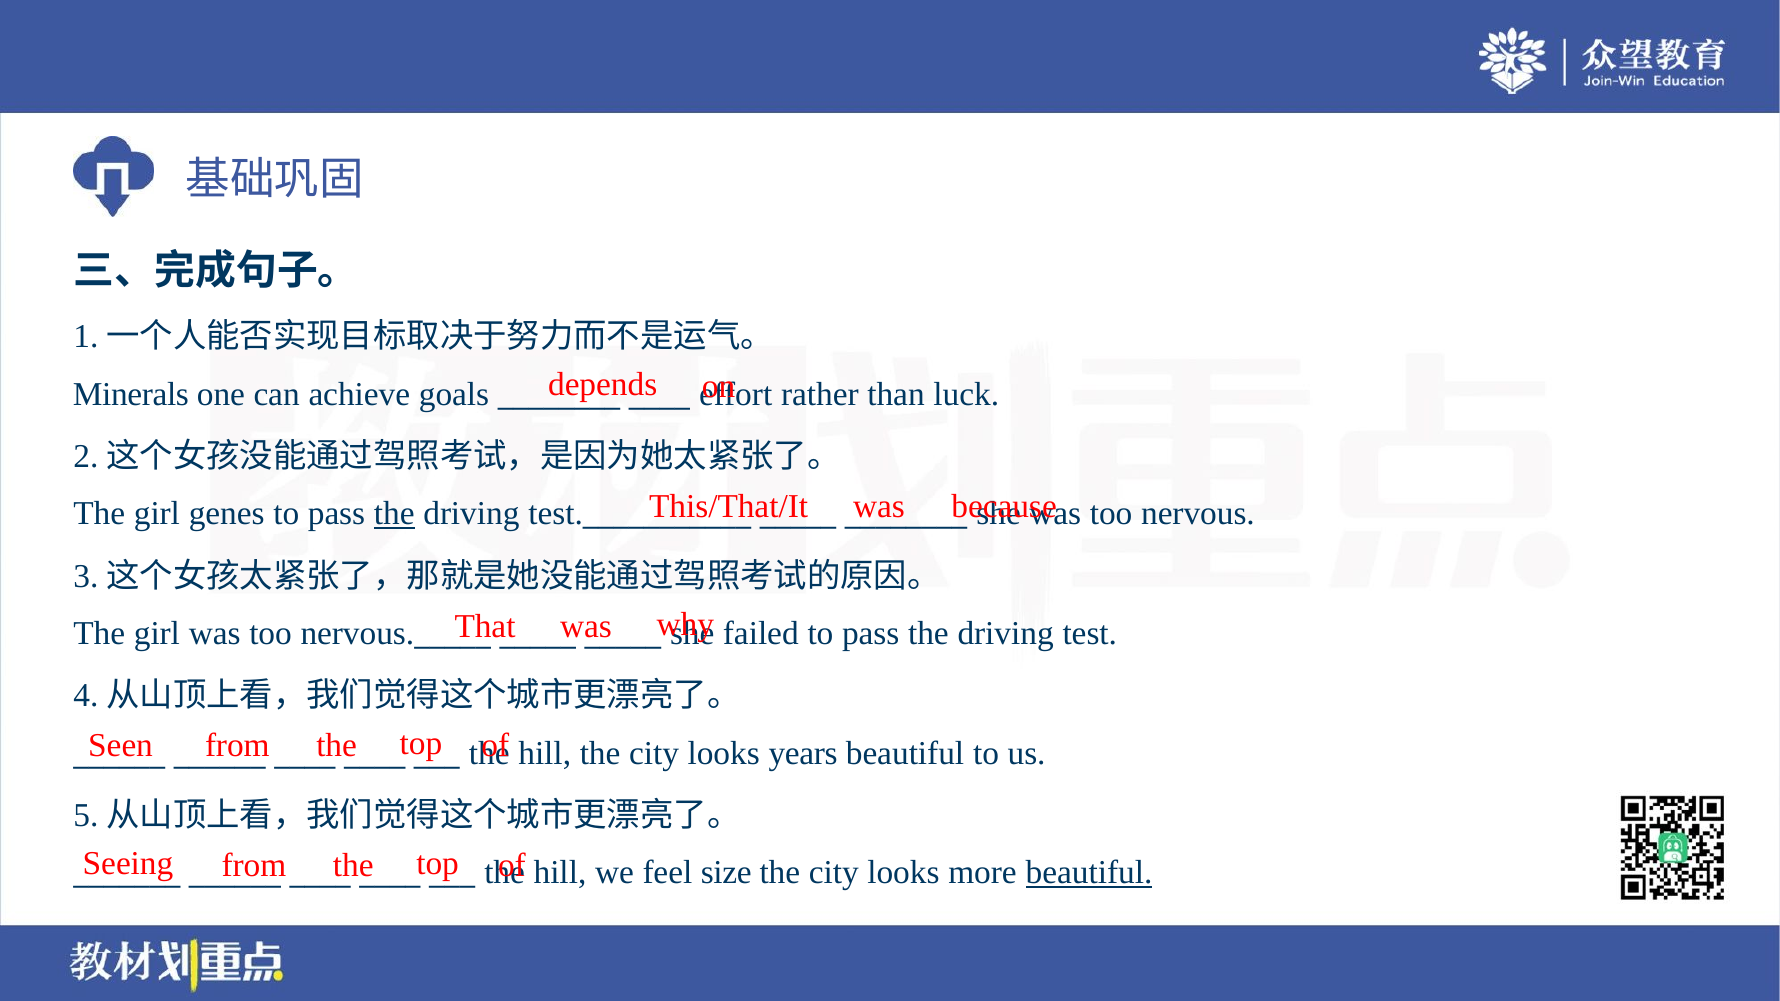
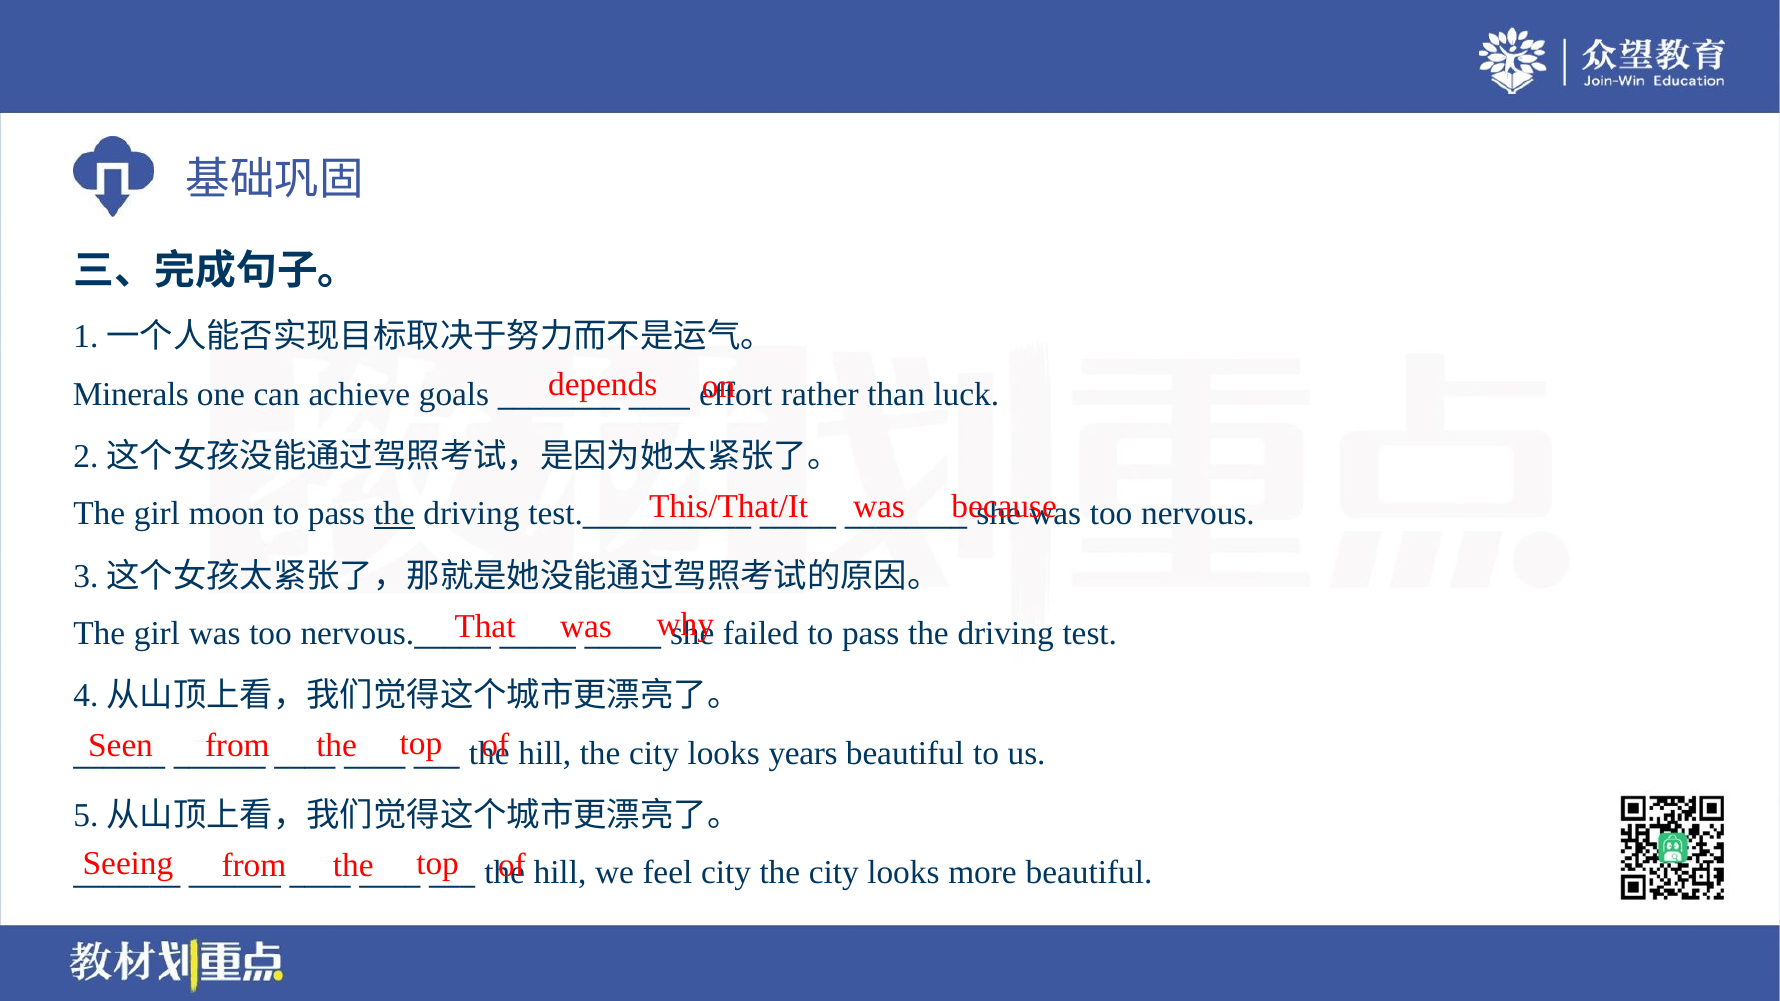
genes: genes -> moon (227, 514)
feel size: size -> city (726, 873)
beautiful underline: present -> none (1089, 873)
